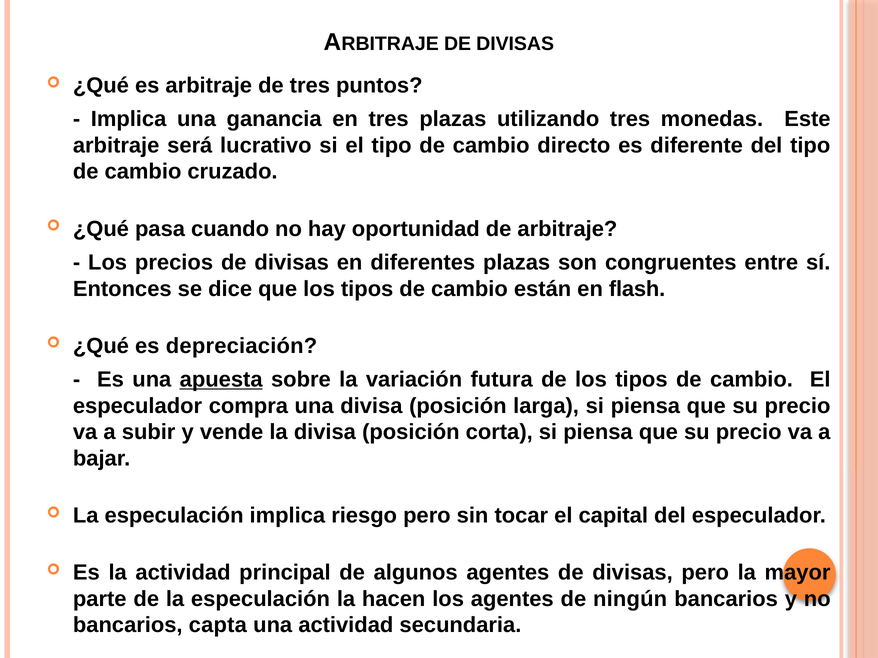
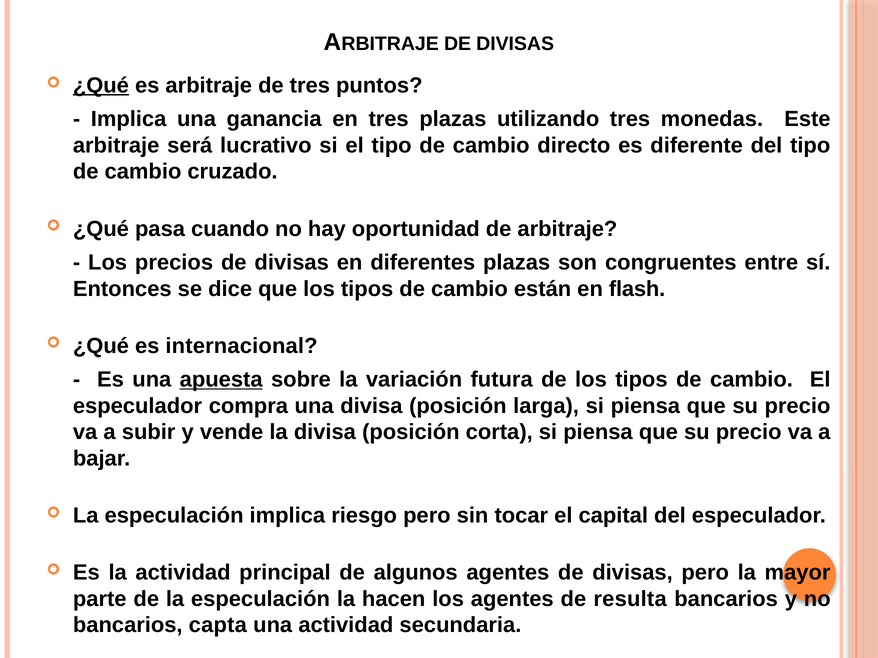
¿Qué underline: none -> present (101, 86)
depreciación: depreciación -> internacional (242, 346)
ningún: ningún -> resulta (630, 599)
